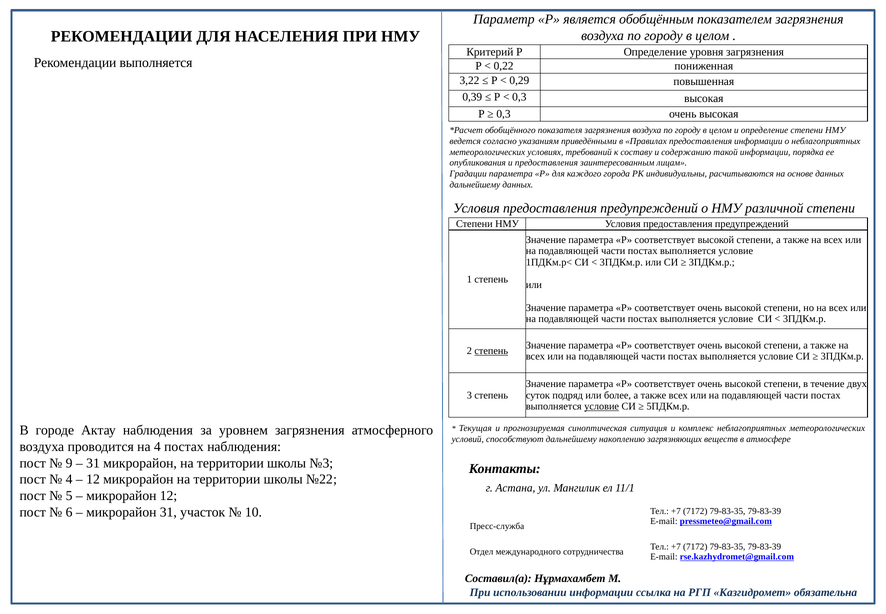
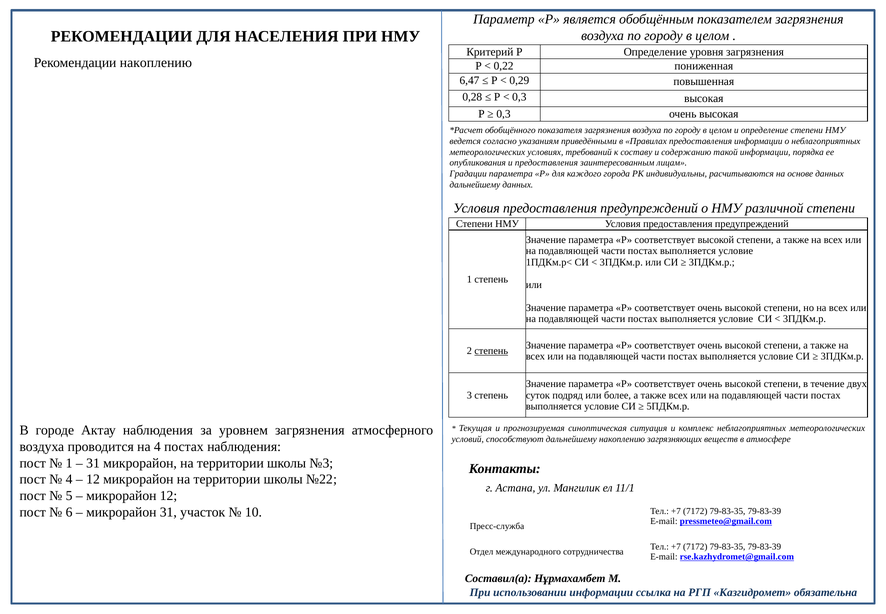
Рекомендации выполняется: выполняется -> накоплению (156, 63)
3,22: 3,22 -> 6,47 (469, 80)
0,39: 0,39 -> 0,28 (472, 97)
условие underline: present -> none (602, 406)
9: 9 -> 1 (69, 463)
